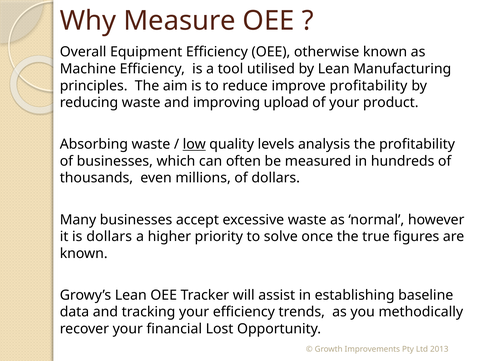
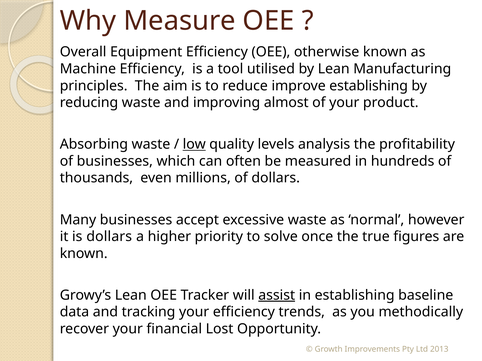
improve profitability: profitability -> establishing (369, 86)
upload: upload -> almost (286, 103)
assist underline: none -> present (277, 296)
